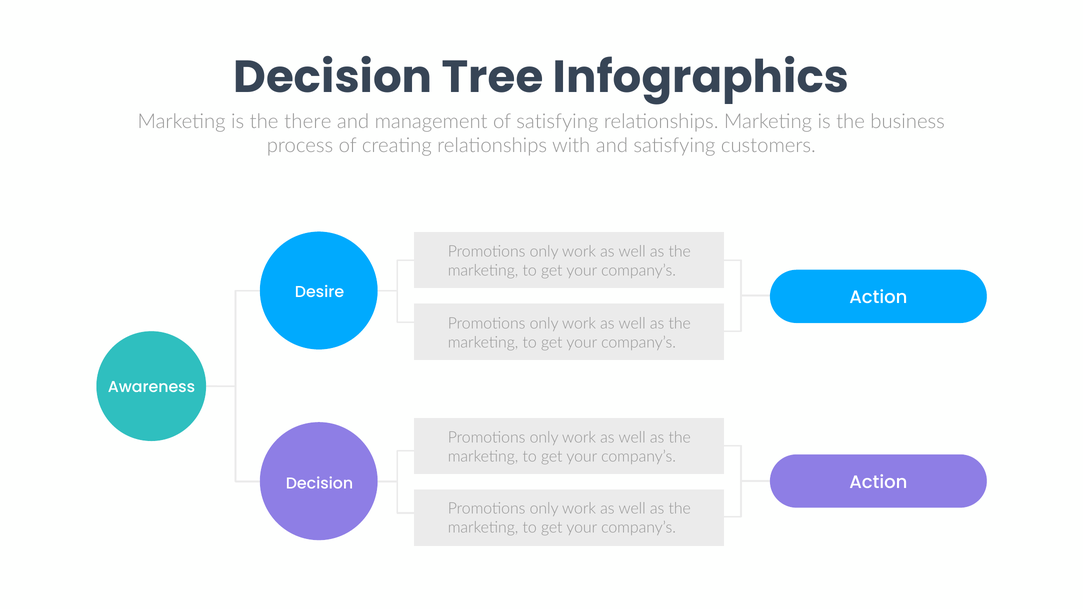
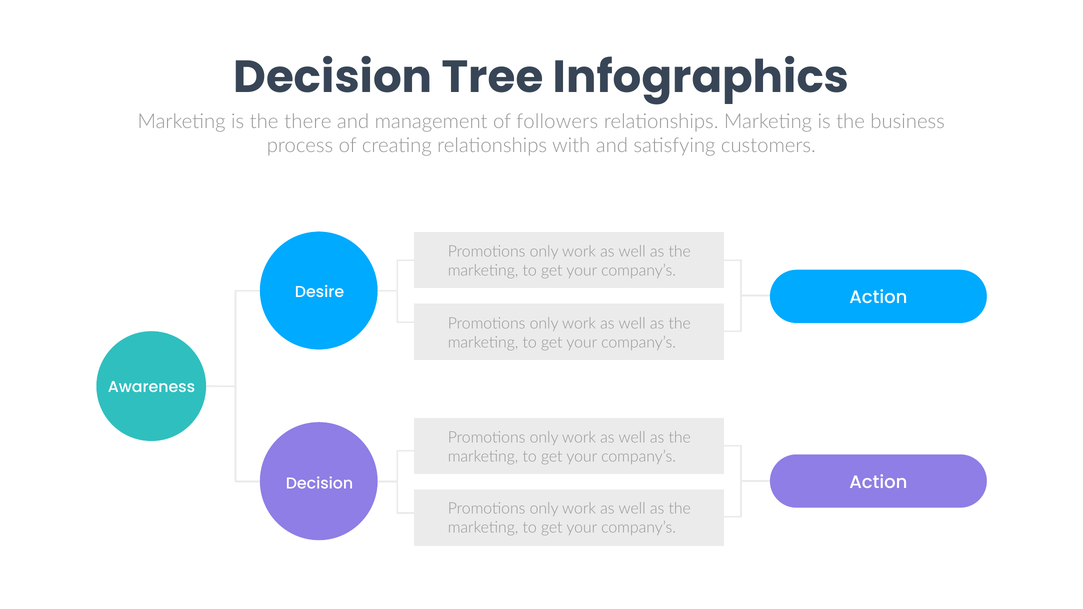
of satisfying: satisfying -> followers (557, 121)
